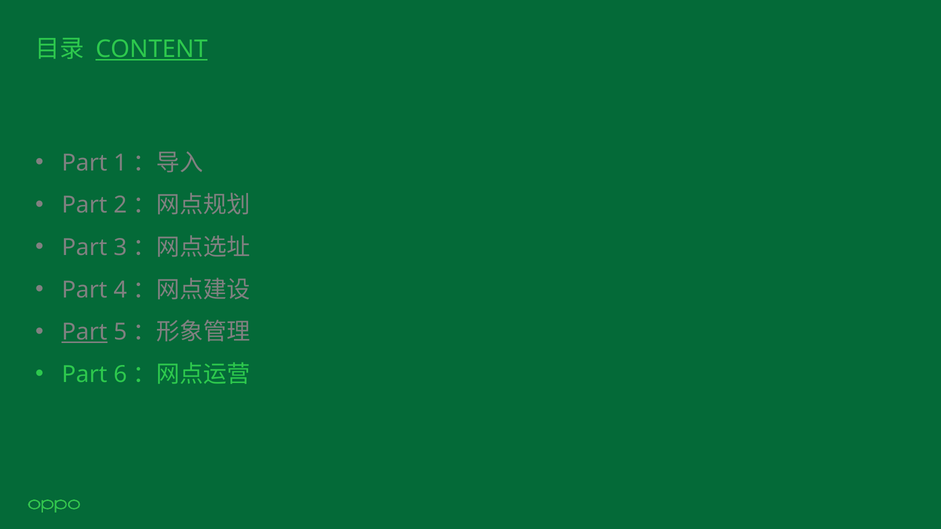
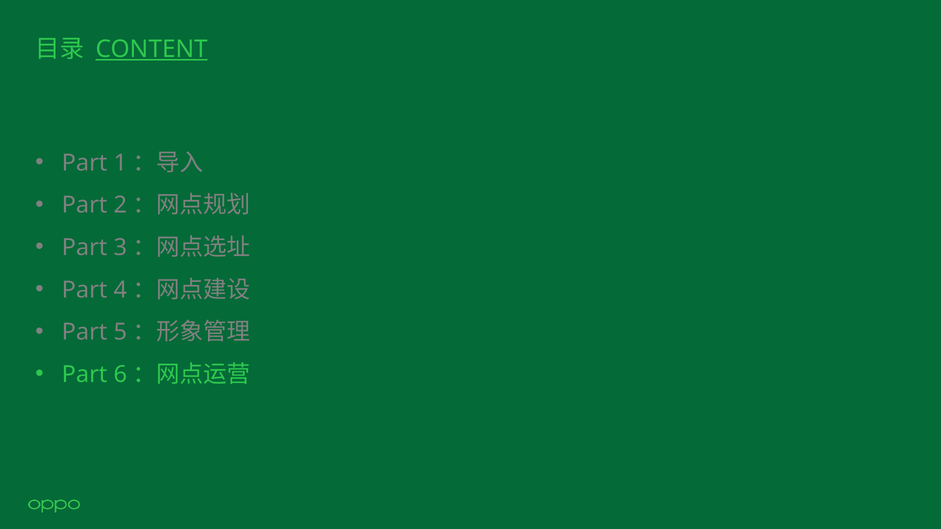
Part underline: present -> none (85, 332)
